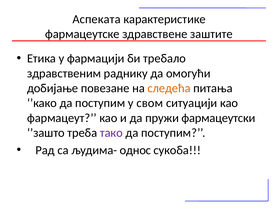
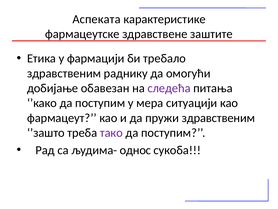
повезане: повезане -> обавезан (105, 88)
следећа colour: orange -> purple (169, 88)
свом: свом -> мера (150, 103)
пружи фармацеутски: фармацеутски -> здравственим (218, 118)
